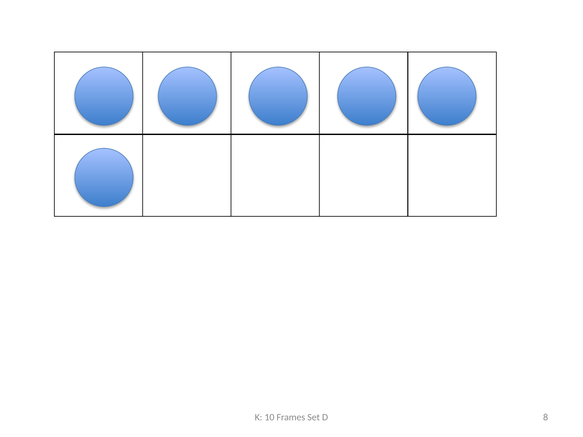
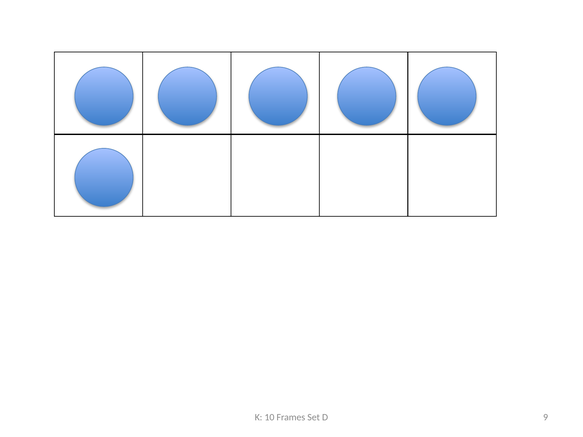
8: 8 -> 9 (546, 417)
